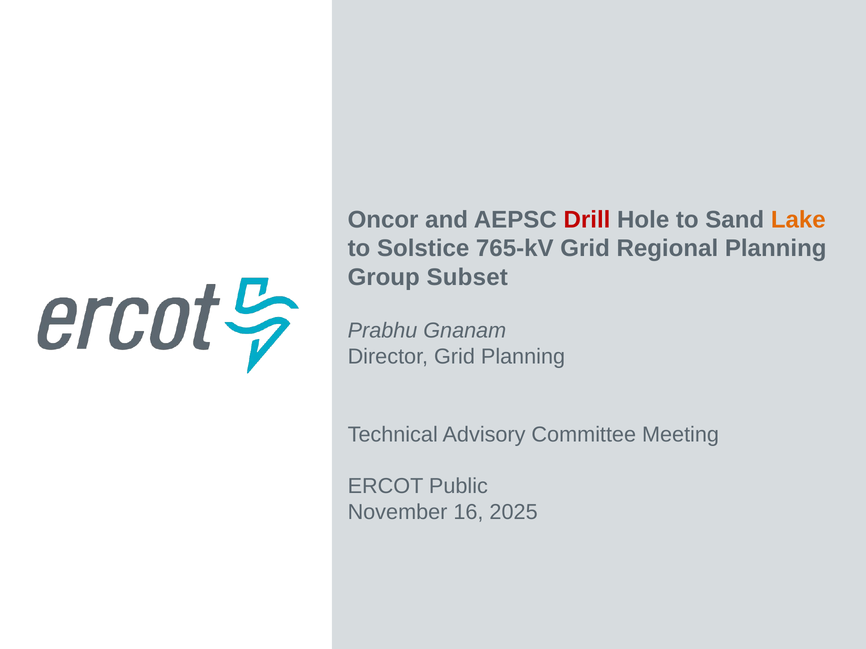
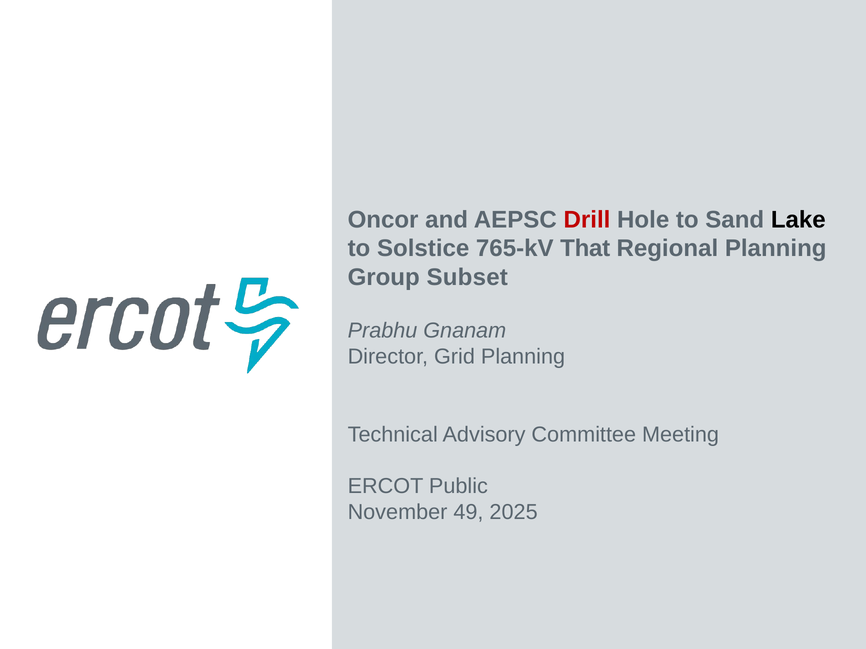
Lake colour: orange -> black (798, 220)
765-kV Grid: Grid -> That (585, 249)
16: 16 -> 49 (468, 513)
